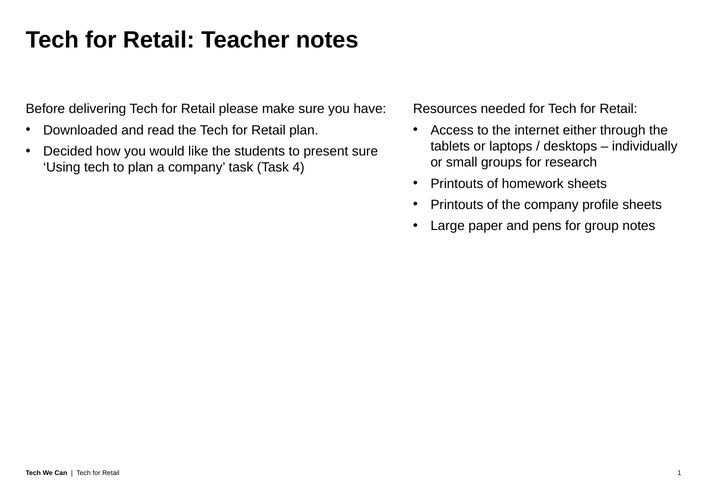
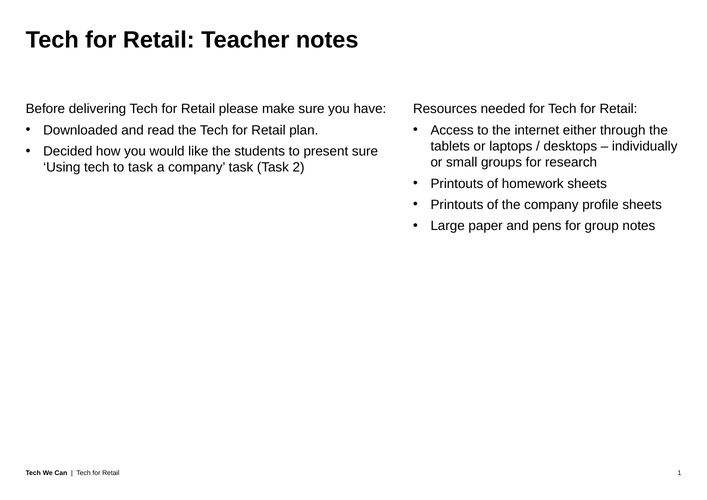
to plan: plan -> task (141, 167)
4: 4 -> 2 (299, 167)
